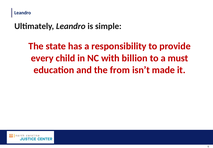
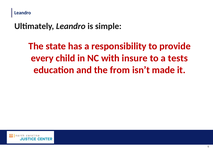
billion: billion -> insure (135, 58)
must: must -> tests (178, 58)
